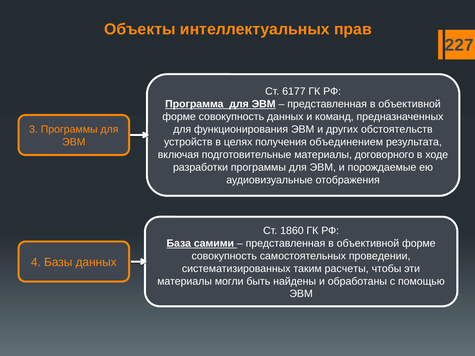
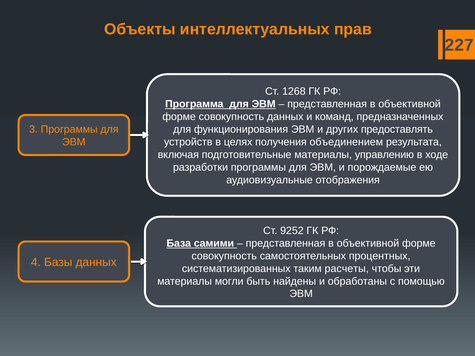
6177: 6177 -> 1268 (294, 92)
обстоятельств: обстоятельств -> предоставлять (397, 129)
договорного: договорного -> управлению (384, 155)
1860: 1860 -> 9252 (292, 231)
проведении: проведении -> процентных (380, 256)
